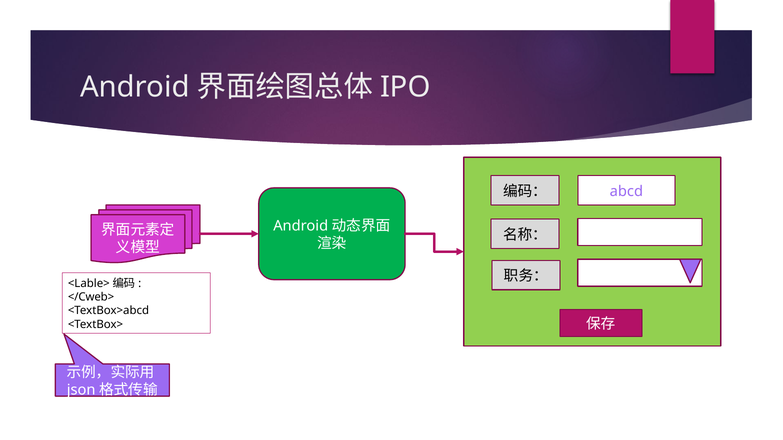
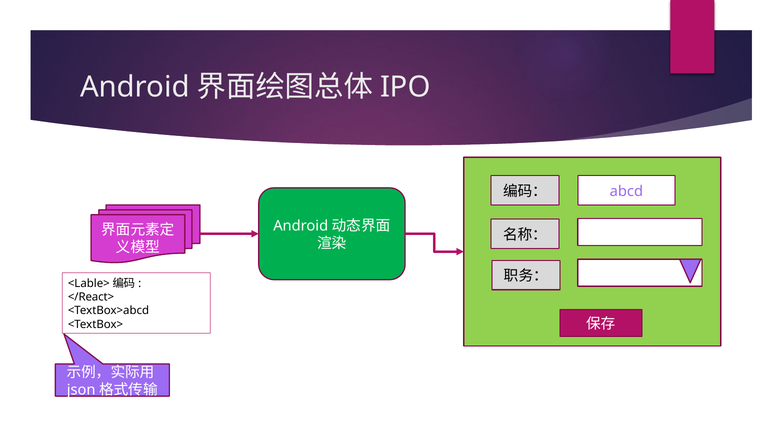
</Cweb>: </Cweb> -> </React> (91, 297)
